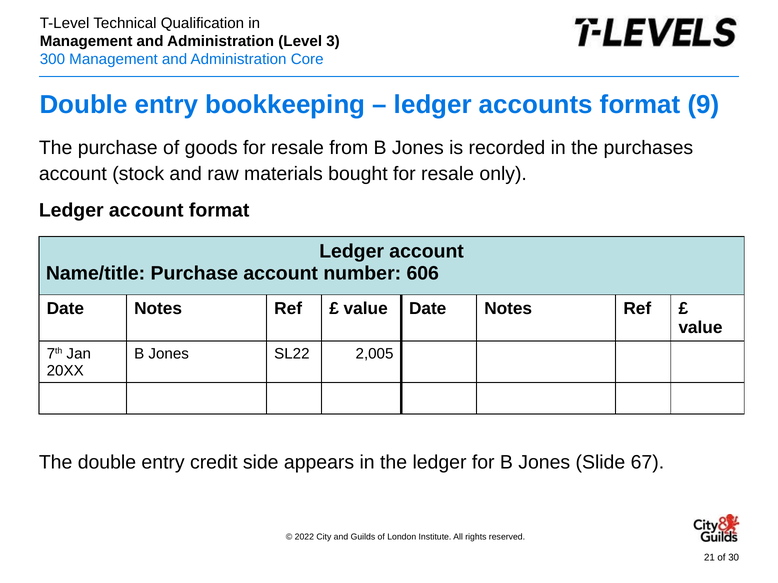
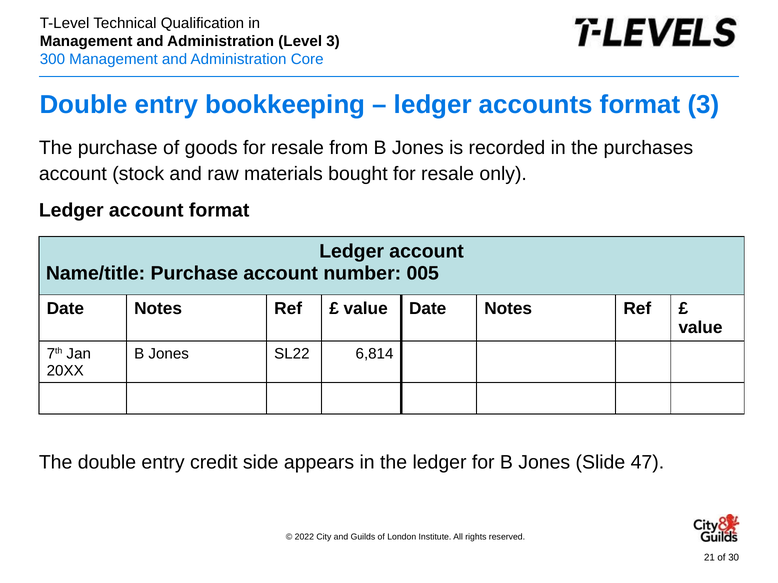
format 9: 9 -> 3 (704, 105)
606: 606 -> 005 (423, 274)
2,005: 2,005 -> 6,814 (375, 354)
67: 67 -> 47 (647, 463)
